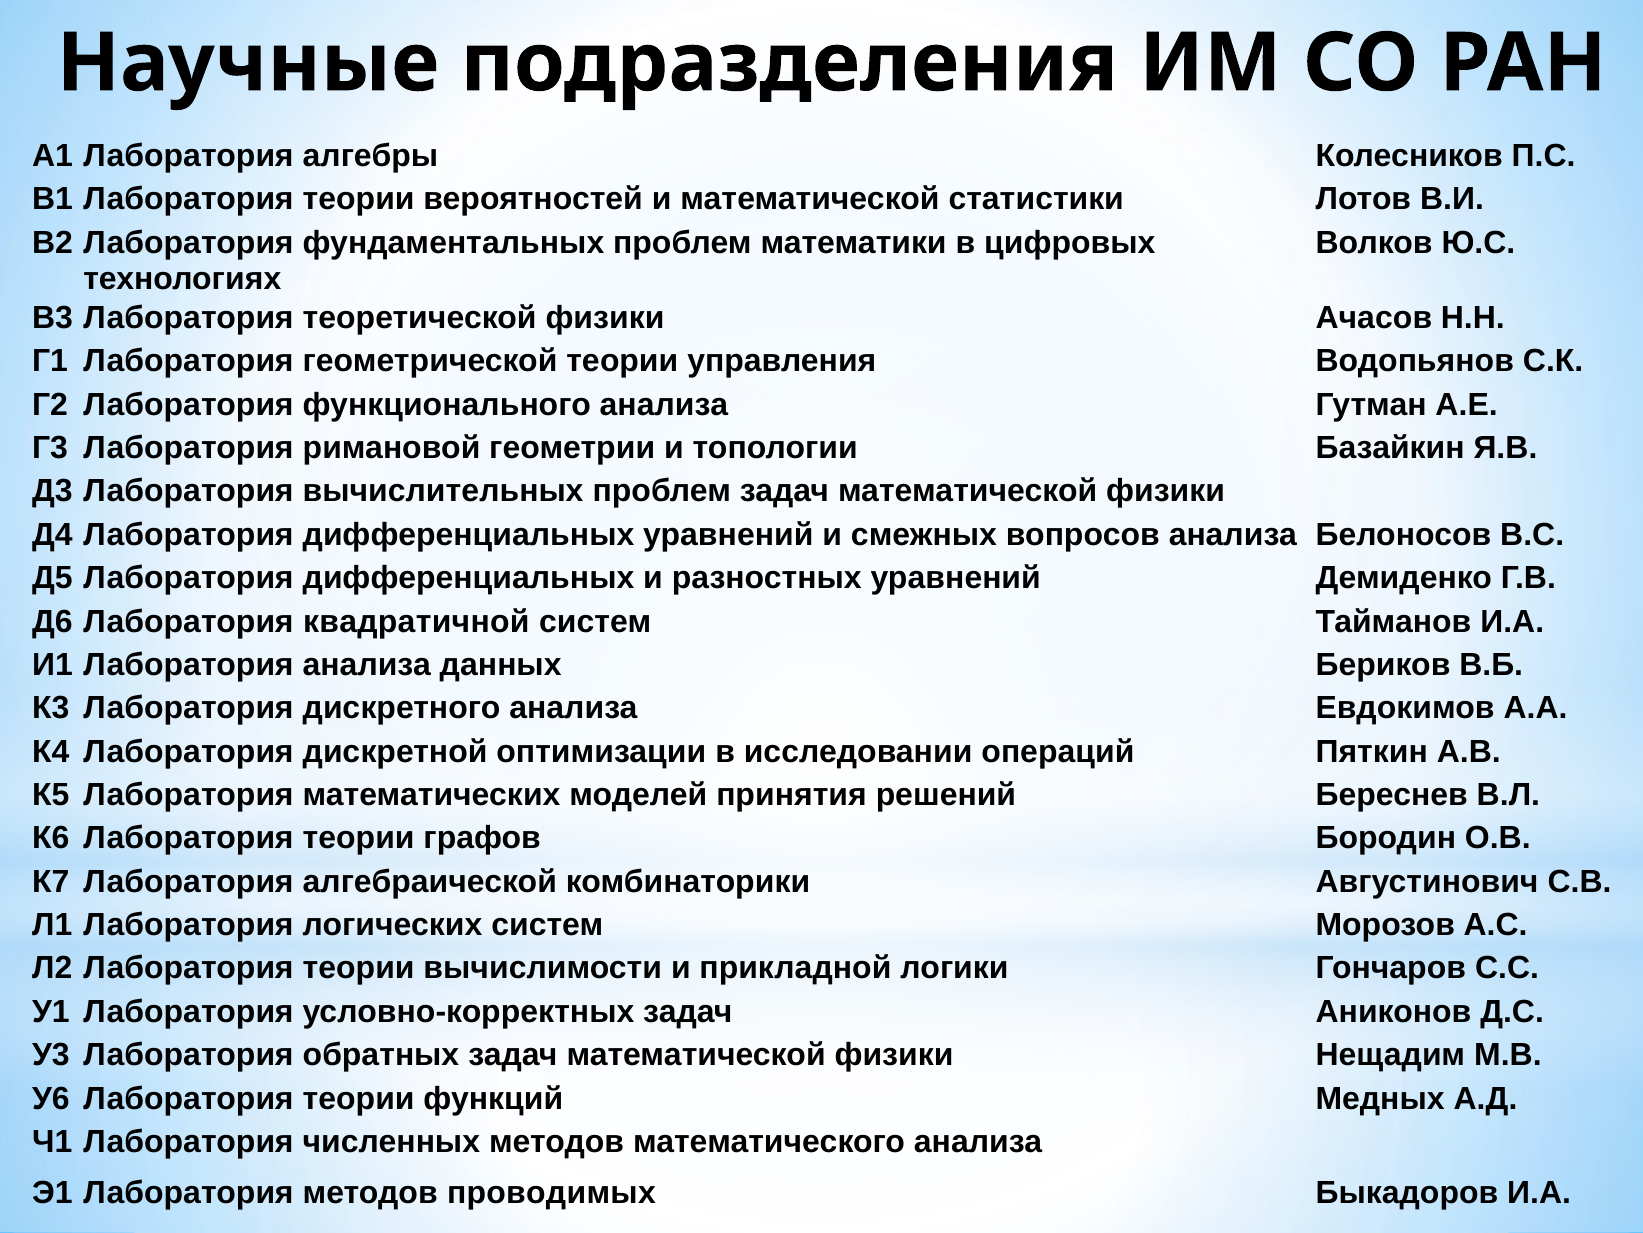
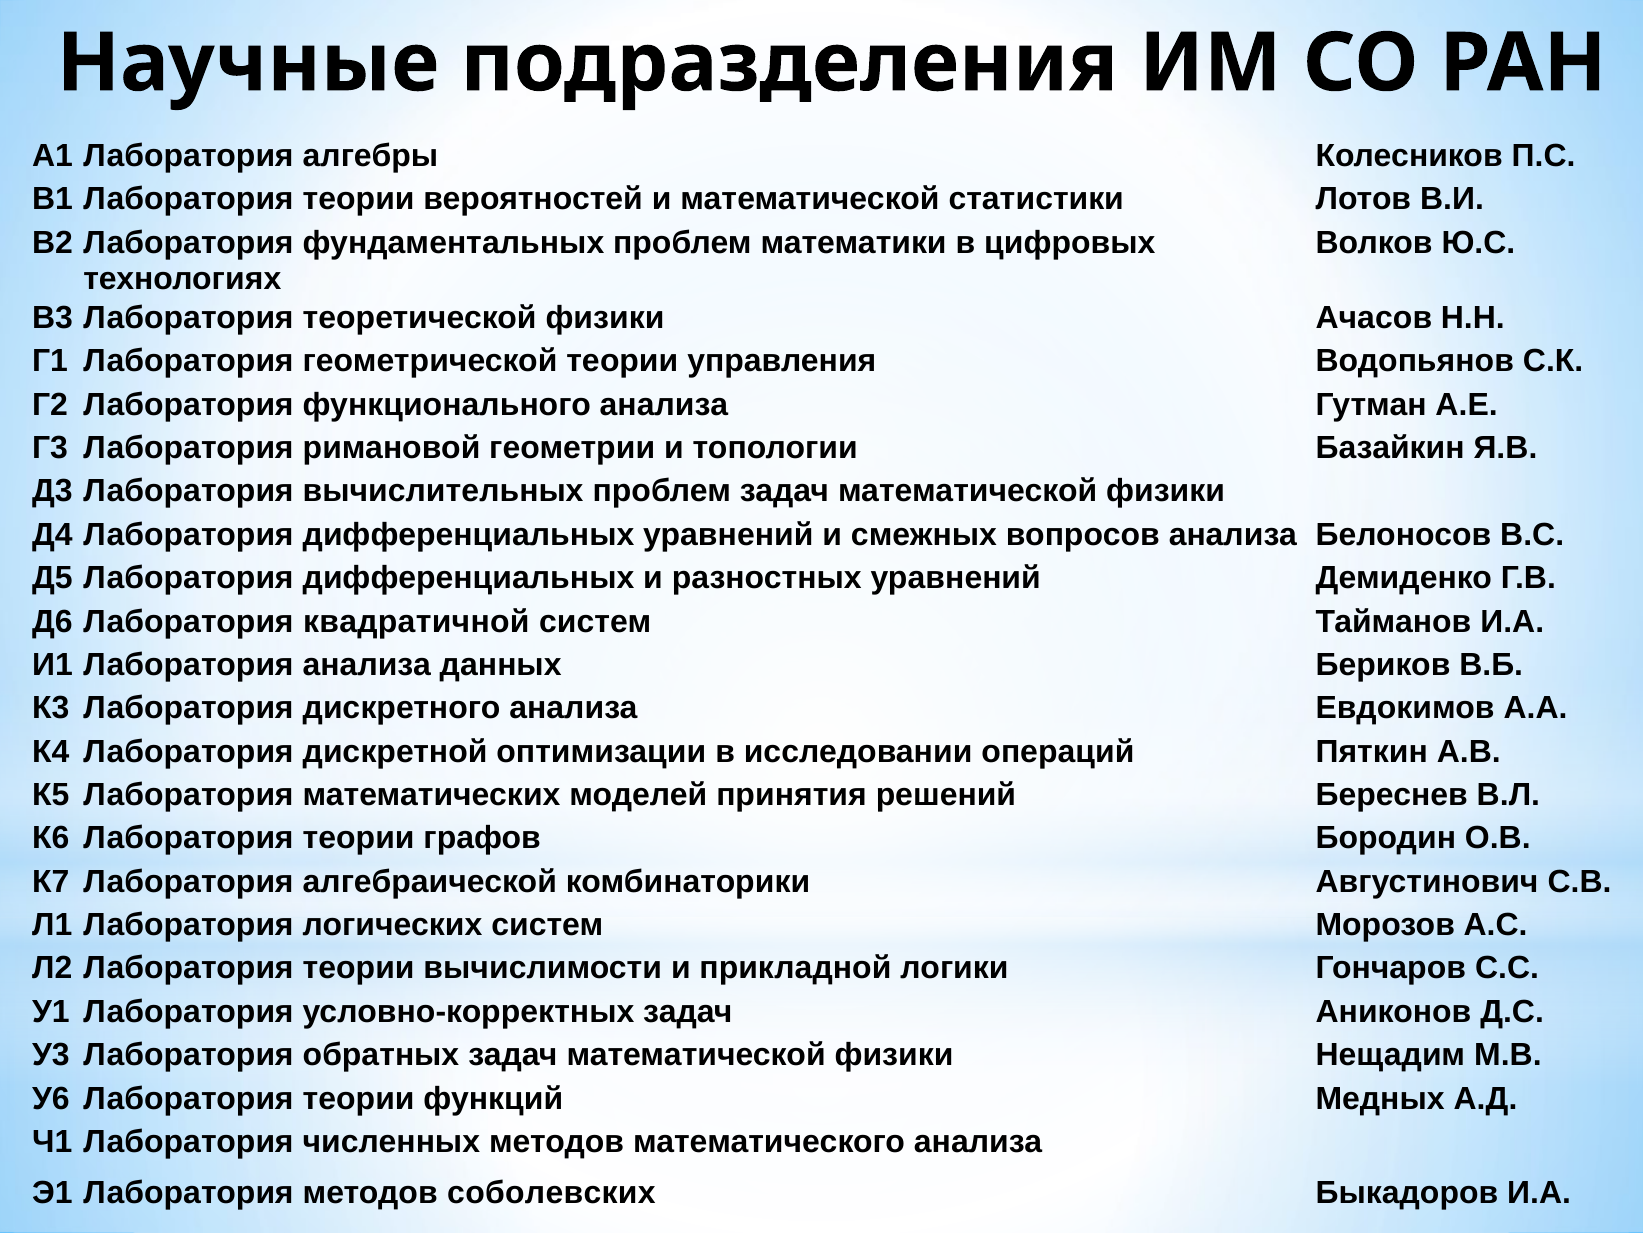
проводимых: проводимых -> соболевских (551, 1192)
